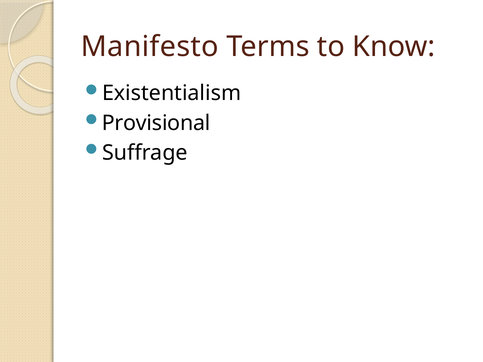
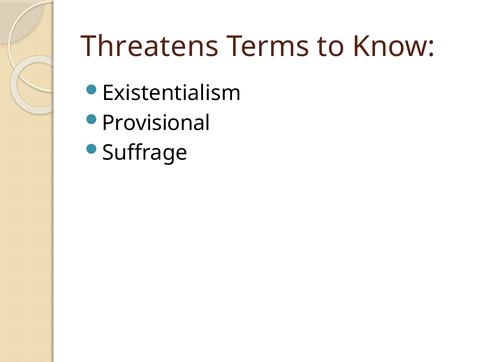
Manifesto: Manifesto -> Threatens (150, 47)
